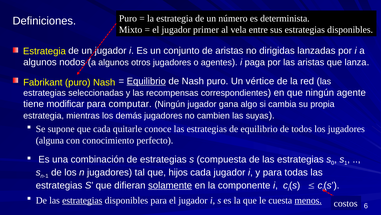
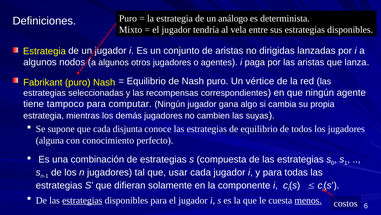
número: número -> análogo (233, 18)
primer: primer -> tendría (206, 30)
Equilibrio underline: present -> none (146, 81)
modificar: modificar -> tampoco (65, 104)
quitarle: quitarle -> disjunta (128, 129)
hijos: hijos -> usar (178, 172)
solamente underline: present -> none (170, 185)
